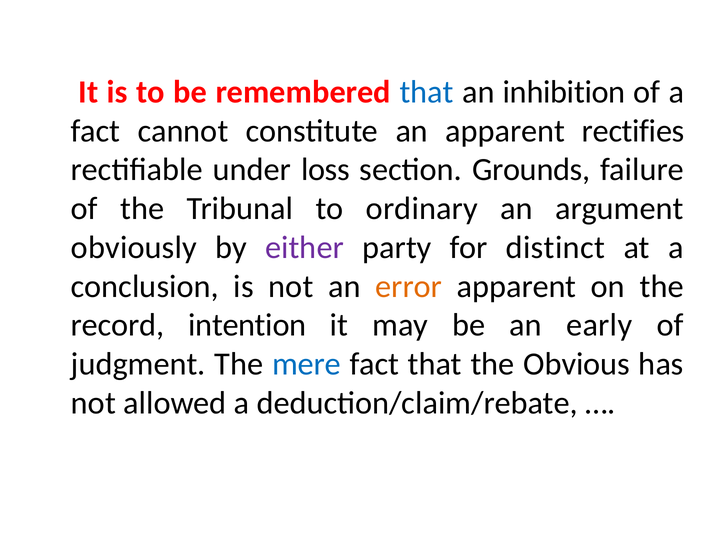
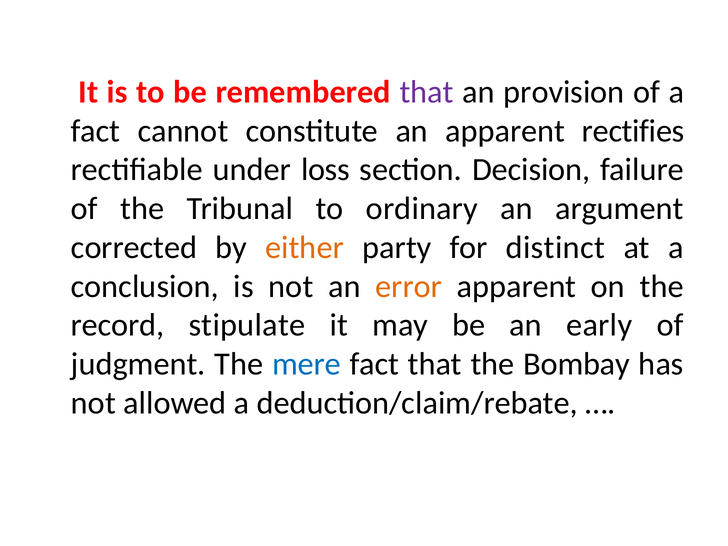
that colour: blue -> purple (427, 92)
inhibition: inhibition -> provision (564, 92)
Grounds: Grounds -> Decision (531, 170)
obviously: obviously -> corrected (134, 248)
either colour: purple -> orange (304, 248)
intention: intention -> stipulate (247, 325)
Obvious: Obvious -> Bombay (577, 364)
